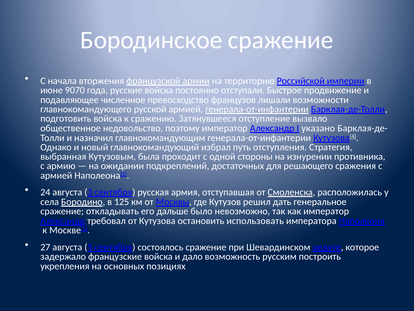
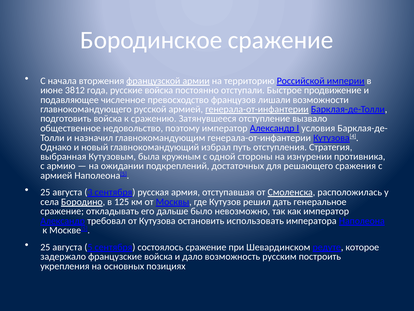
9070: 9070 -> 3812 (75, 90)
указано: указано -> условия (318, 128)
проходит: проходит -> кружным (181, 156)
24: 24 -> 25 (45, 192)
27: 27 -> 25 (45, 247)
